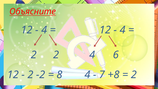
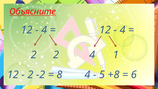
6: 6 -> 1 (116, 55)
7: 7 -> 5 (102, 75)
2: 2 -> 6 (134, 75)
